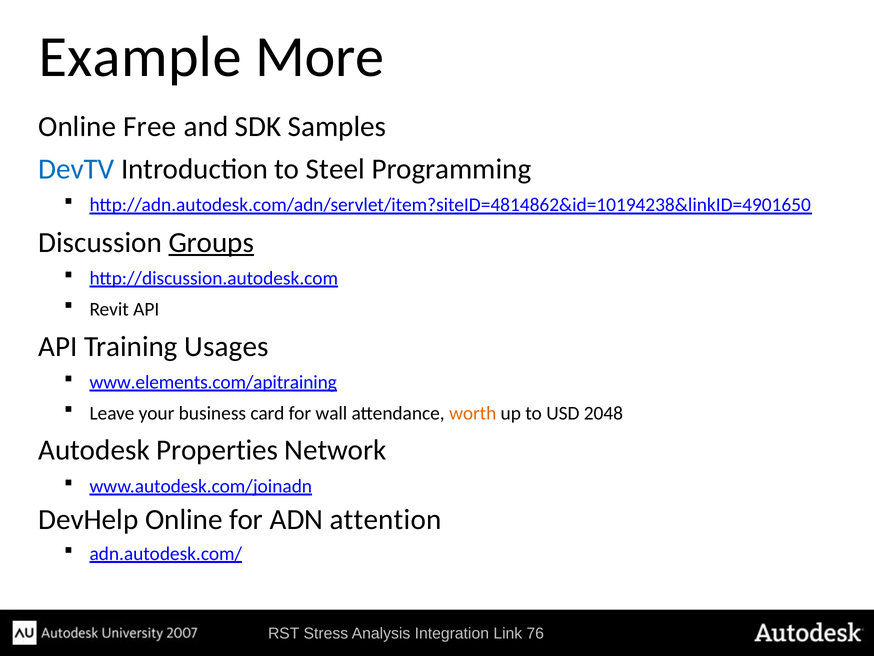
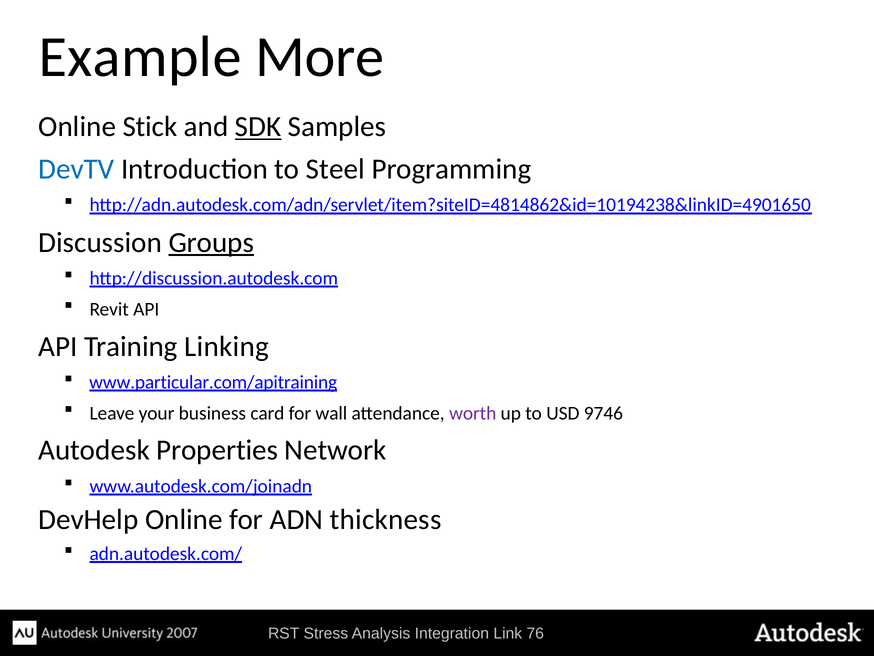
Free: Free -> Stick (150, 127)
SDK underline: none -> present (258, 127)
Usages: Usages -> Linking (227, 346)
www.elements.com/apitraining: www.elements.com/apitraining -> www.particular.com/apitraining (213, 382)
worth colour: orange -> purple (473, 413)
2048: 2048 -> 9746 (603, 413)
attention: attention -> thickness (386, 519)
